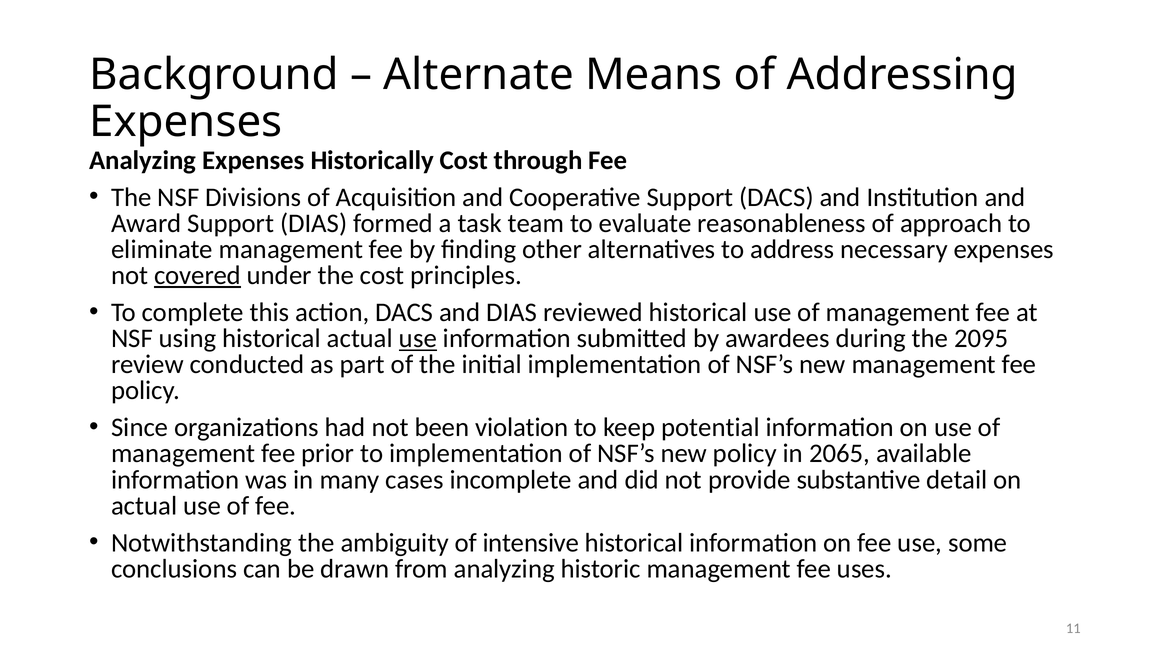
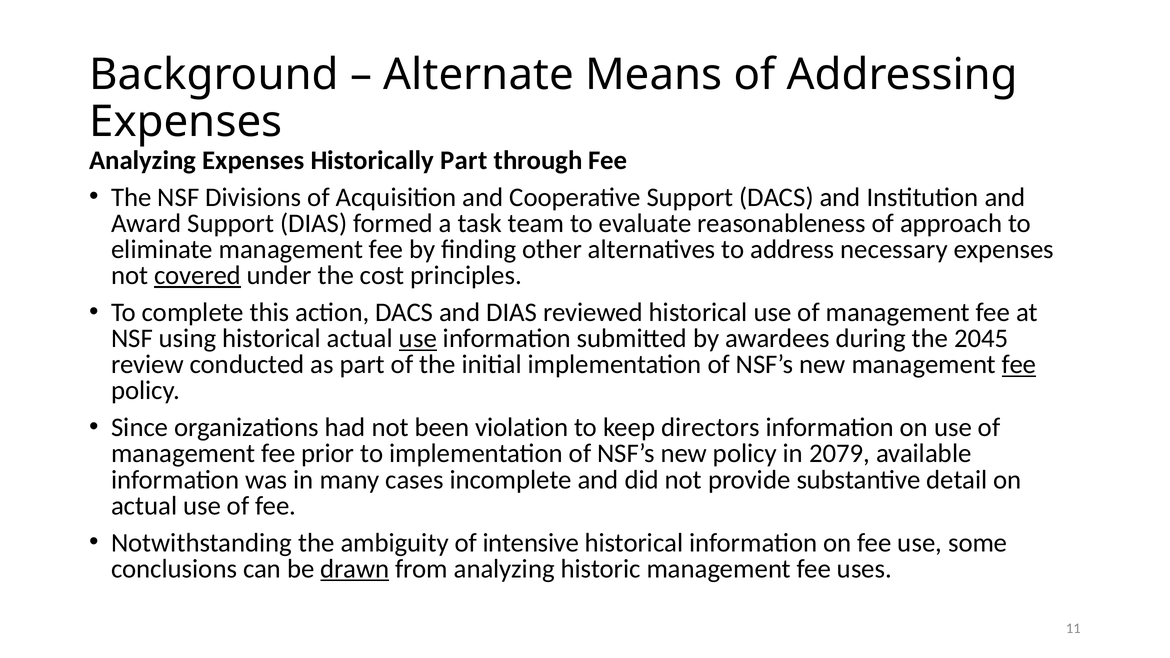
Historically Cost: Cost -> Part (464, 160)
2095: 2095 -> 2045 (981, 339)
fee underline: none -> present (1019, 365)
potential: potential -> directors (710, 428)
2065: 2065 -> 2079 (840, 454)
drawn underline: none -> present (355, 569)
